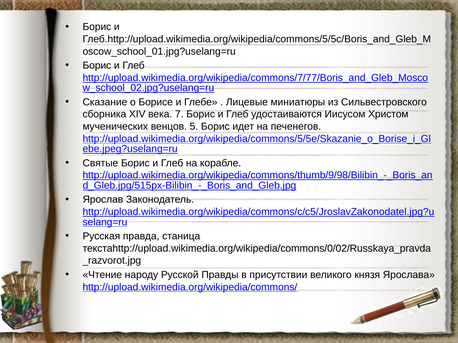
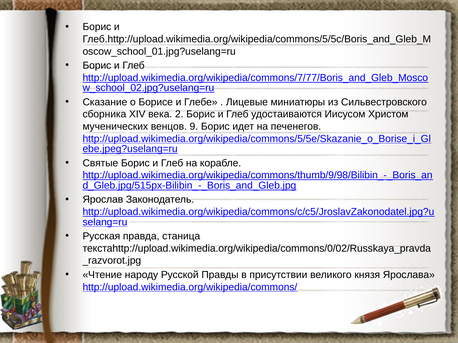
7: 7 -> 2 (179, 114)
5: 5 -> 9 (194, 127)
